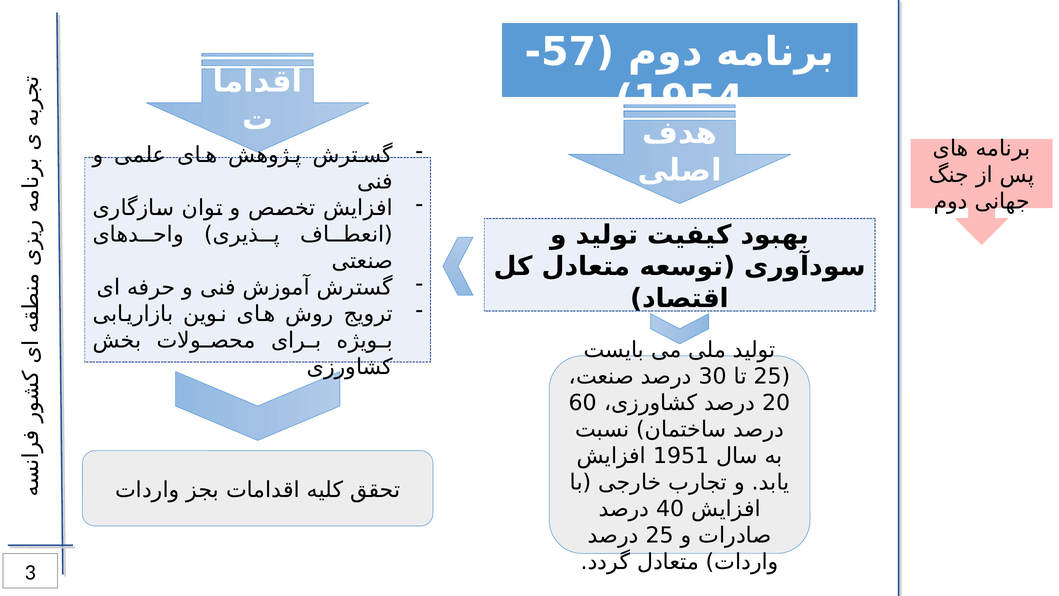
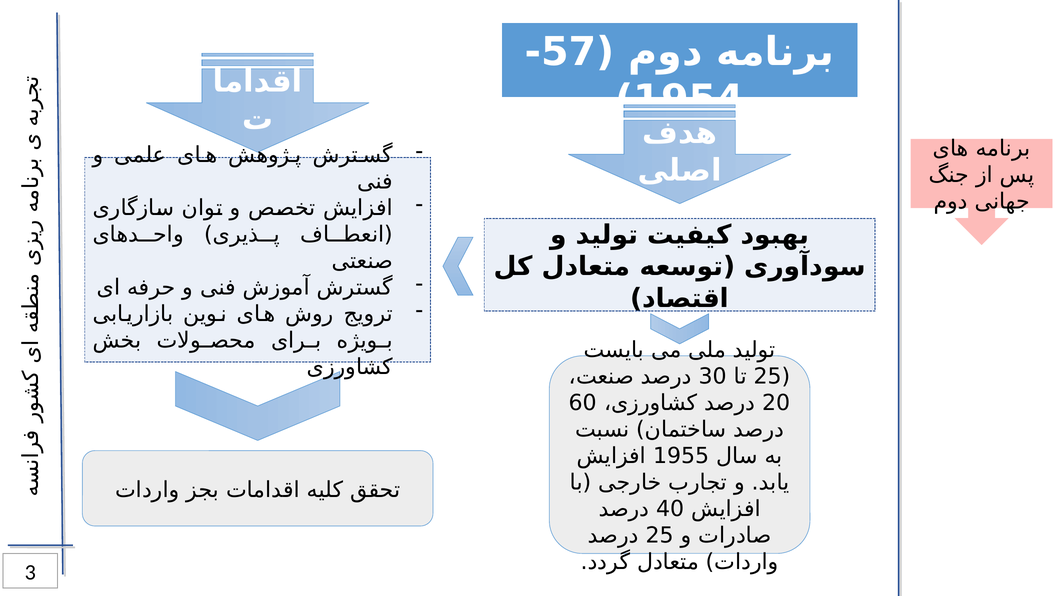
1951: 1951 -> 1955 (681, 456)
